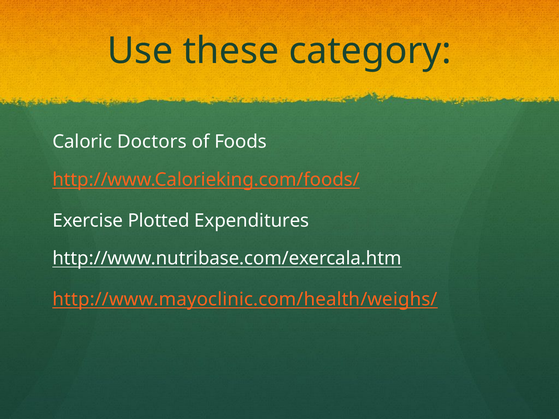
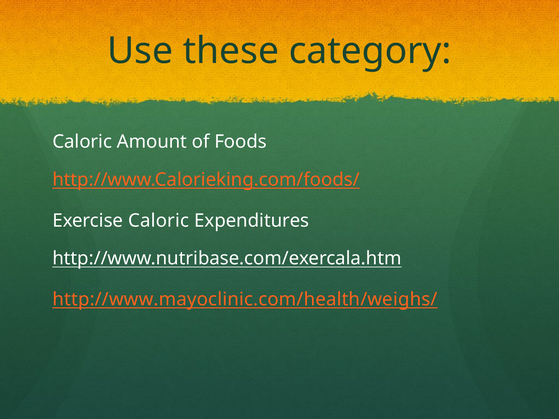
Doctors: Doctors -> Amount (152, 142)
Exercise Plotted: Plotted -> Caloric (159, 221)
